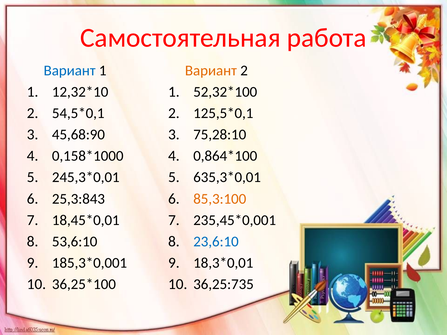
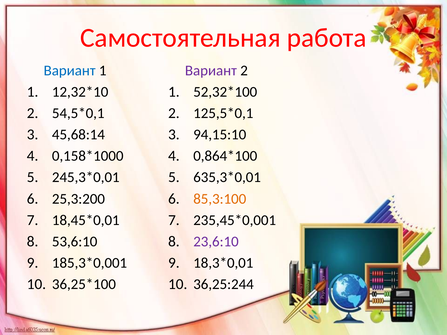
Вариант colour: orange -> purple (211, 71)
45,68:90: 45,68:90 -> 45,68:14 (78, 135)
75,28:10: 75,28:10 -> 94,15:10 (220, 135)
25,3:843: 25,3:843 -> 25,3:200 (78, 199)
23,6:10 colour: blue -> purple (216, 242)
36,25:735: 36,25:735 -> 36,25:244 (224, 284)
